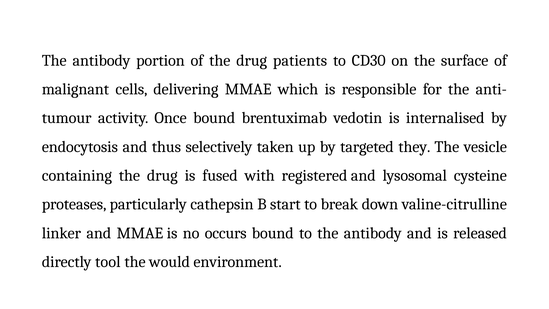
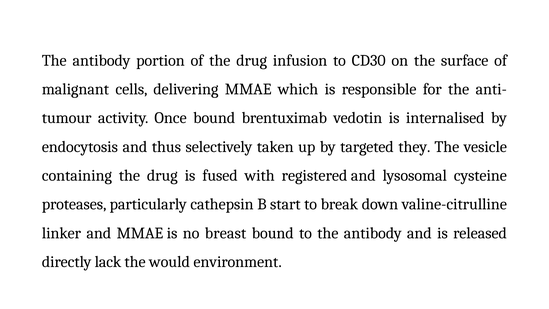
patients: patients -> infusion (300, 60)
occurs: occurs -> breast (226, 233)
tool: tool -> lack (108, 262)
